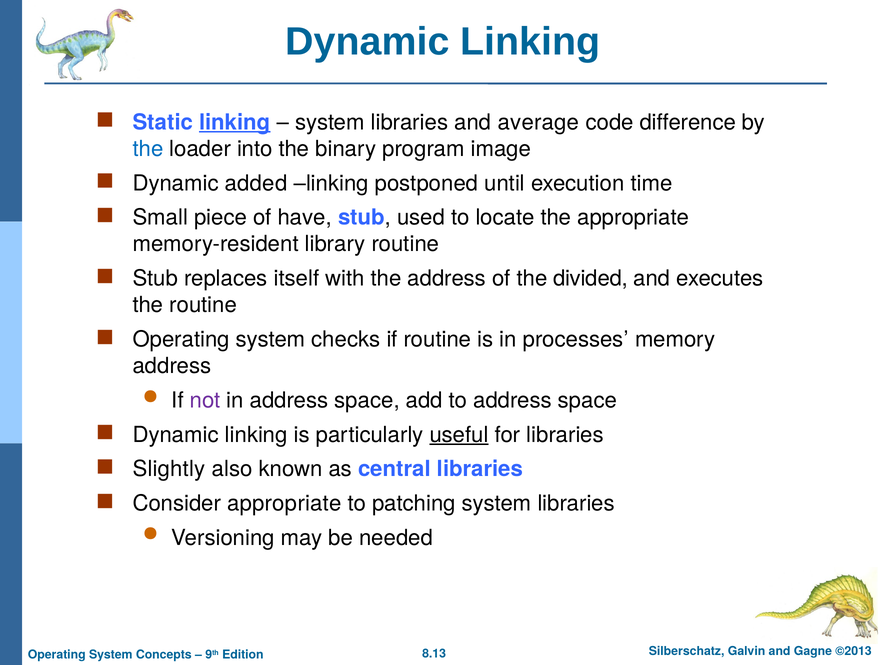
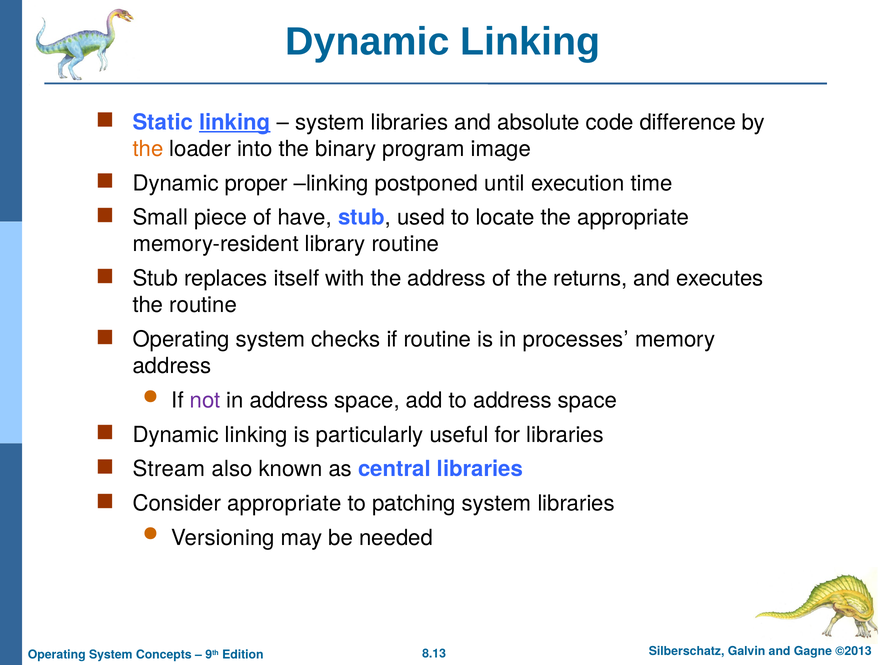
average: average -> absolute (539, 122)
the colour: blue -> orange (148, 149)
added: added -> proper (256, 183)
divided: divided -> returns (590, 278)
useful underline: present -> none (459, 434)
Slightly: Slightly -> Stream (169, 469)
